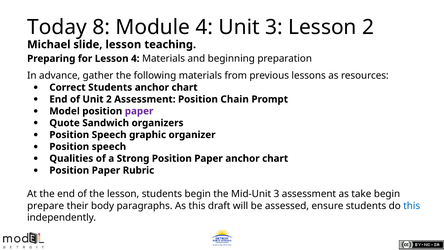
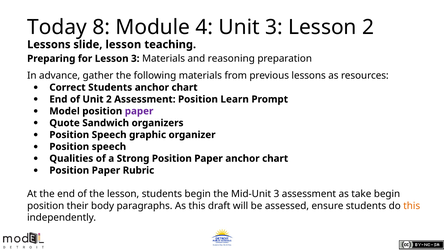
Michael: Michael -> Lessons (49, 44)
Lesson 4: 4 -> 3 (135, 59)
beginning: beginning -> reasoning (231, 59)
Chain: Chain -> Learn (235, 99)
prepare: prepare -> position (46, 206)
this colour: blue -> orange (412, 206)
